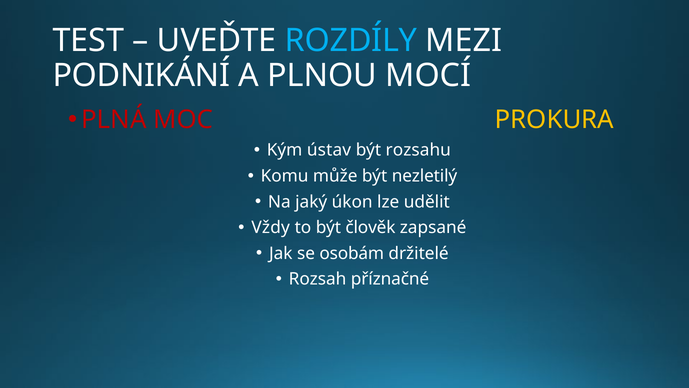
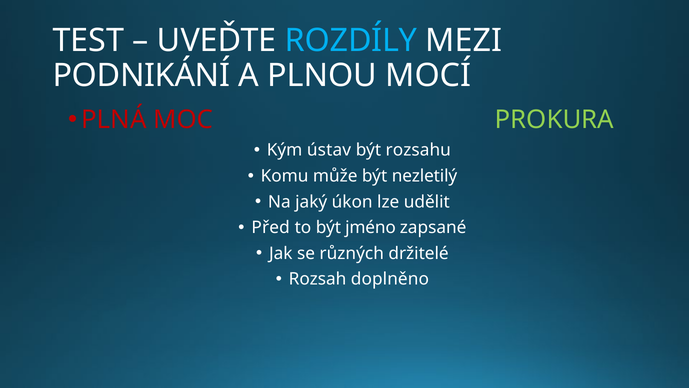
PROKURA colour: yellow -> light green (554, 120)
Vždy: Vždy -> Před (271, 227)
člověk: člověk -> jméno (370, 227)
osobám: osobám -> různých (352, 253)
příznačné: příznačné -> doplněno (390, 279)
